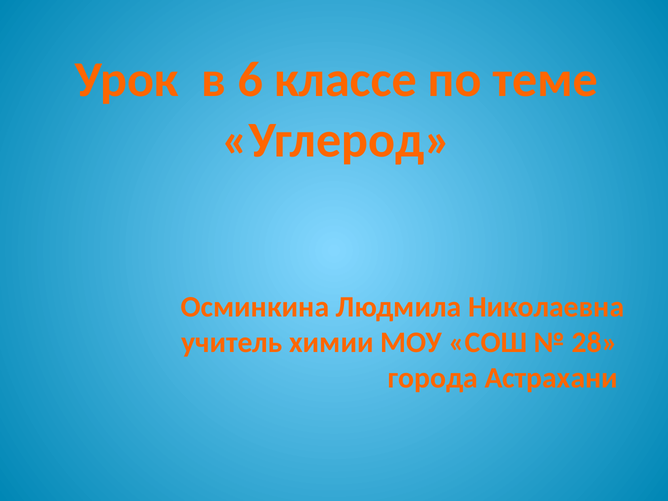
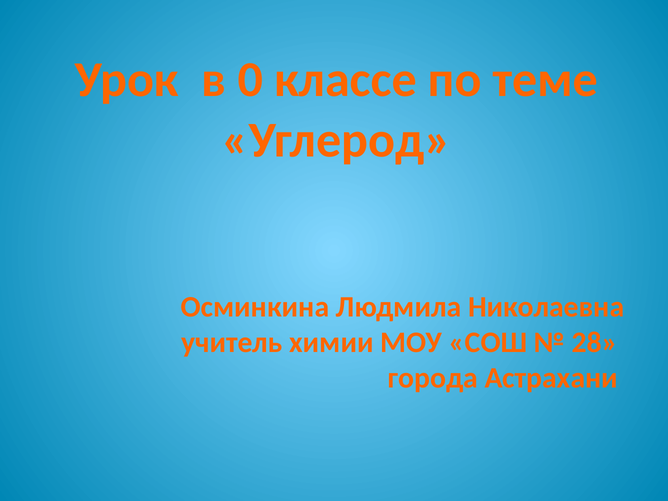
6: 6 -> 0 (250, 80)
